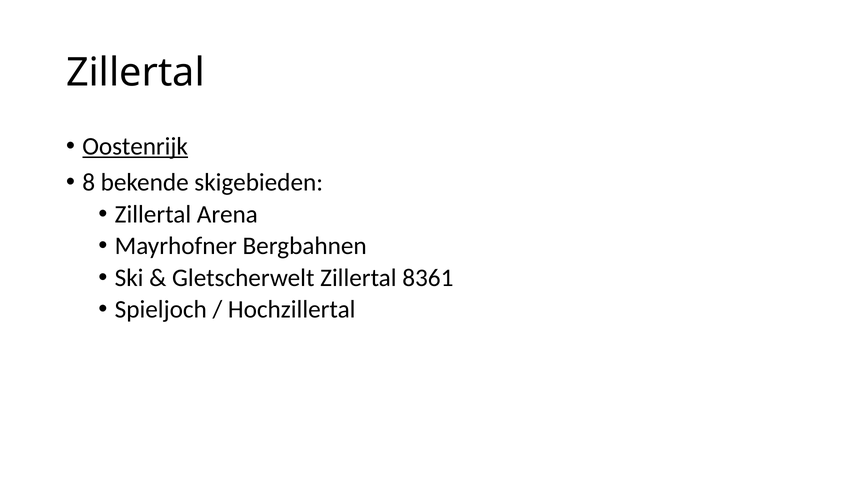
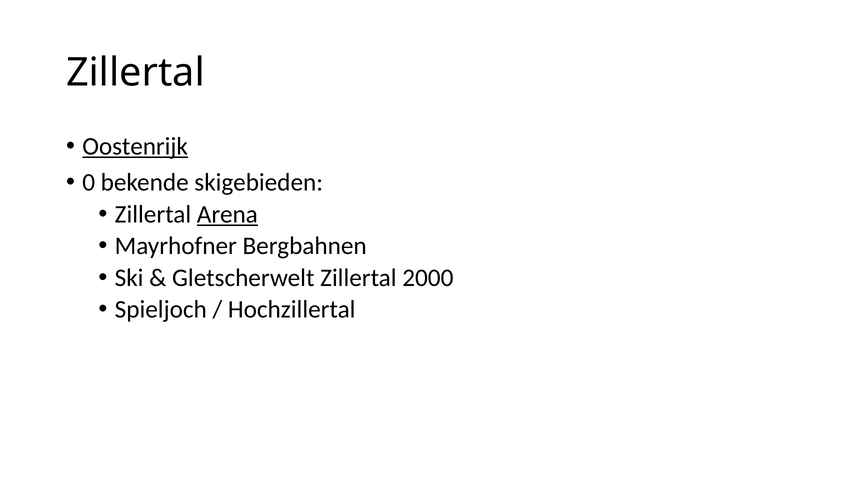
8: 8 -> 0 (89, 183)
Arena underline: none -> present (227, 214)
8361: 8361 -> 2000 (428, 278)
